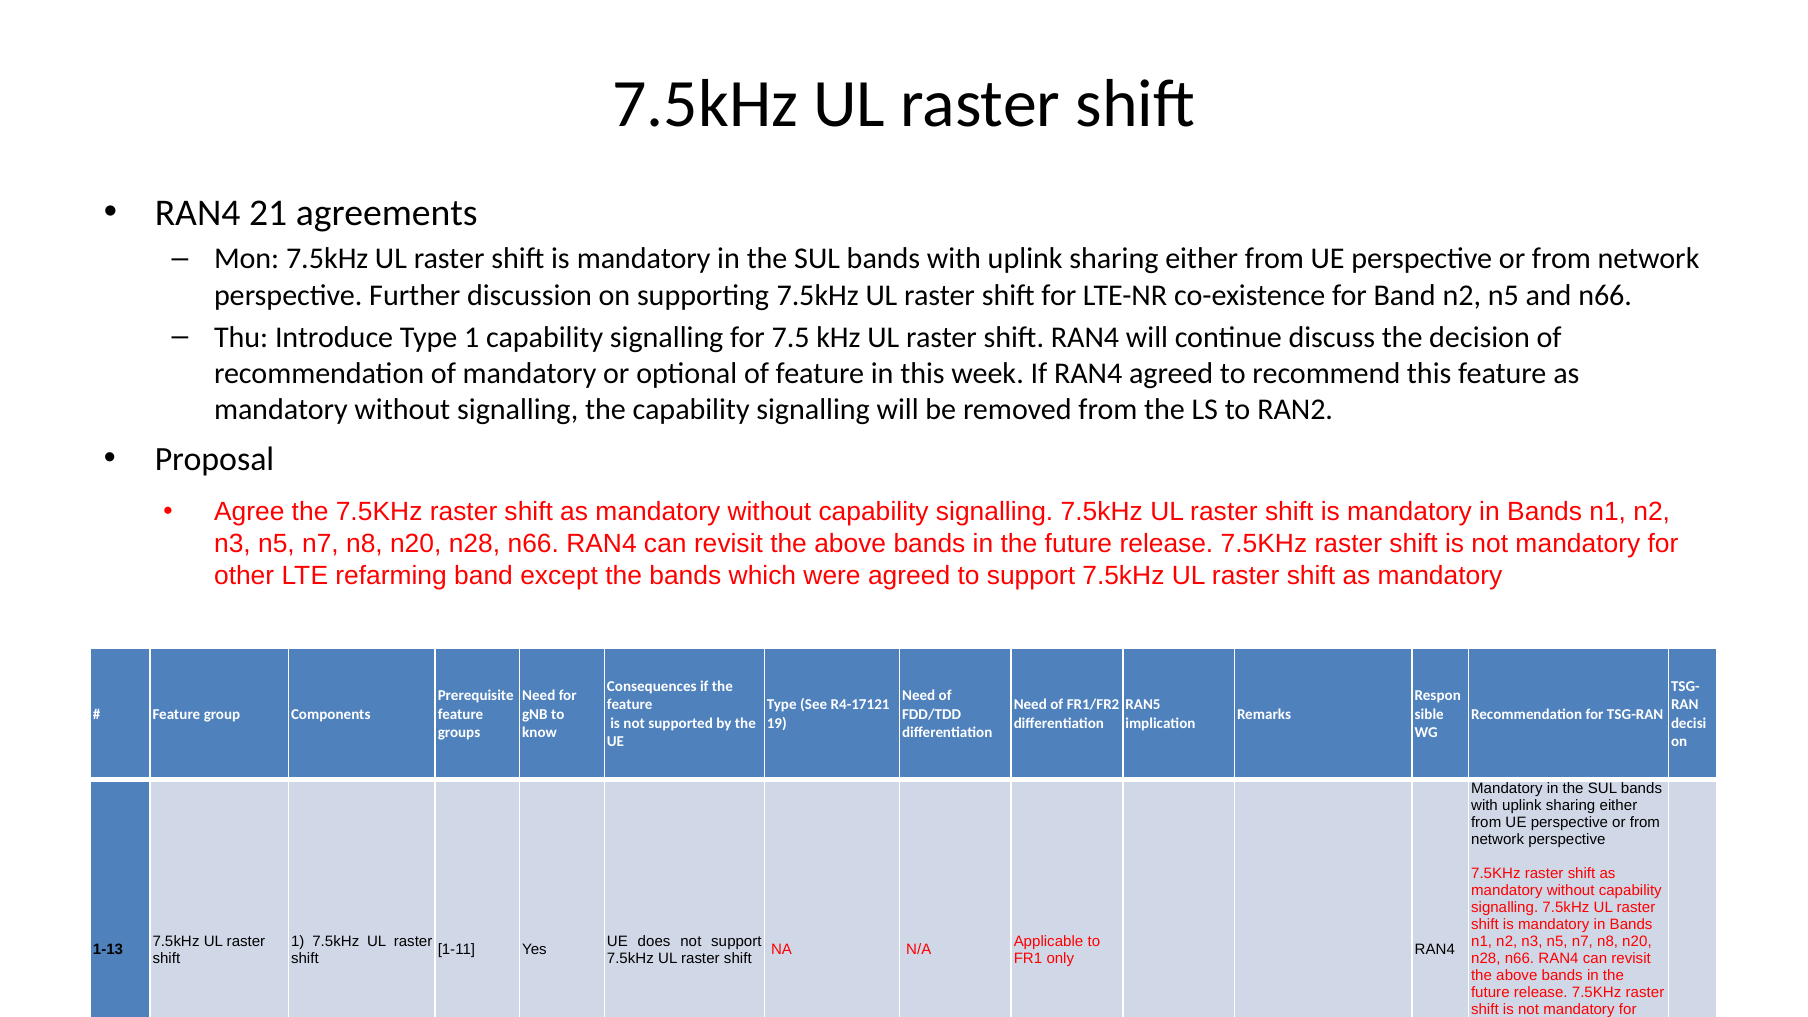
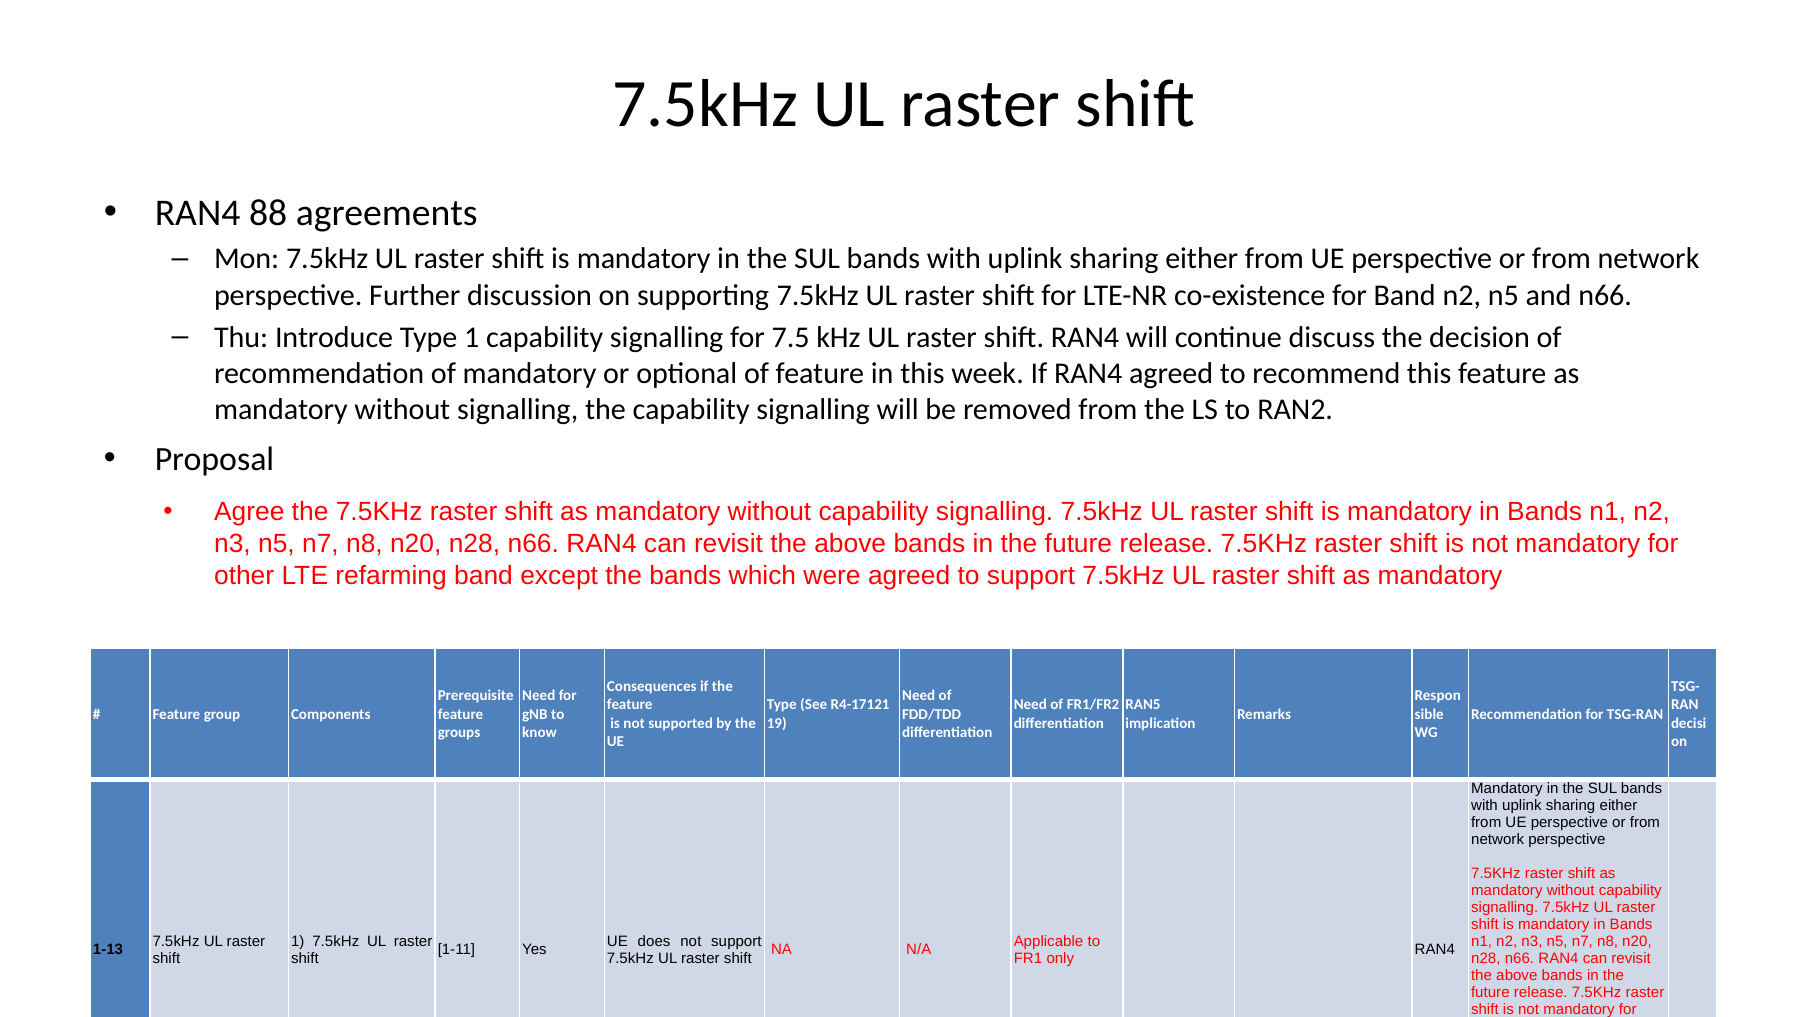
21: 21 -> 88 (268, 213)
